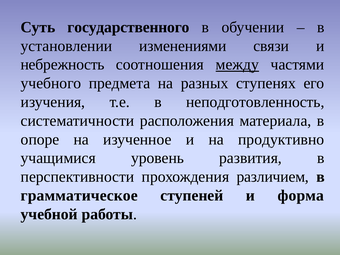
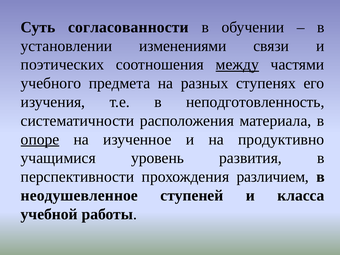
государственного: государственного -> согласованности (128, 27)
небрежность: небрежность -> поэтических (62, 65)
опоре underline: none -> present (40, 139)
грамматическое: грамматическое -> неодушевленное (79, 195)
форма: форма -> класса (301, 195)
